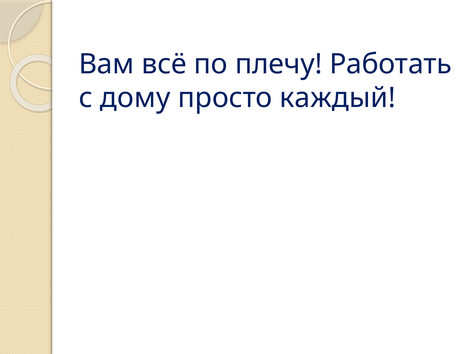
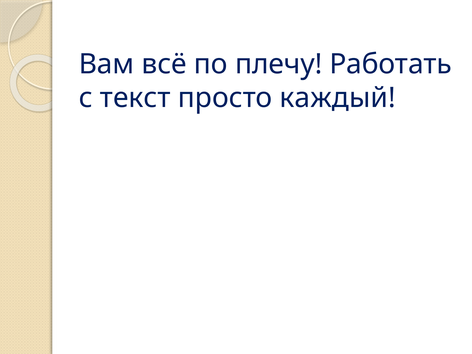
дому: дому -> текст (135, 98)
